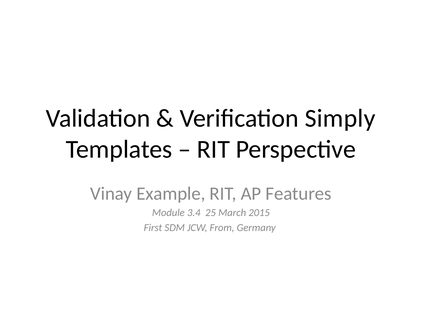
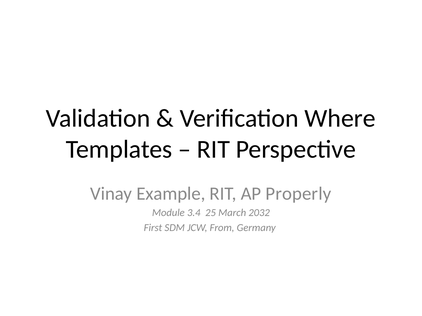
Simply: Simply -> Where (340, 119)
Features: Features -> Properly (298, 194)
2015: 2015 -> 2032 (259, 213)
